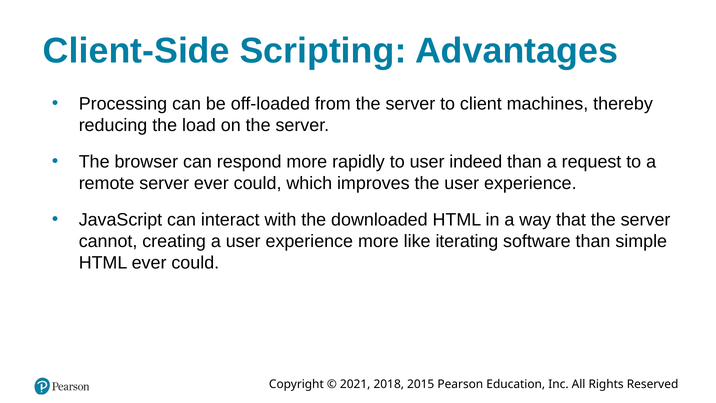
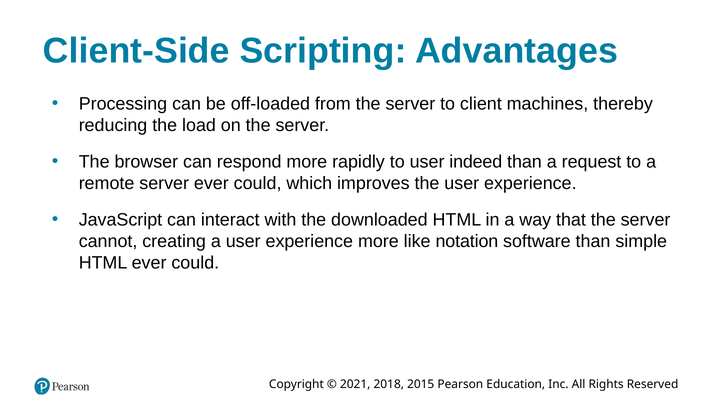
iterating: iterating -> notation (467, 241)
